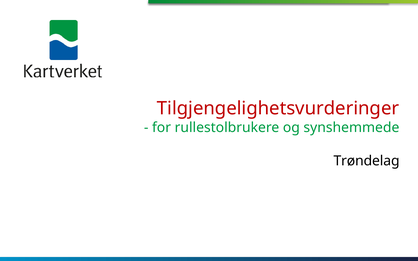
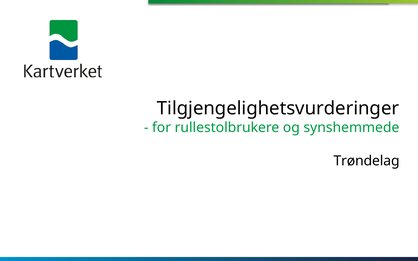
Tilgjengelighetsvurderinger colour: red -> black (278, 109)
